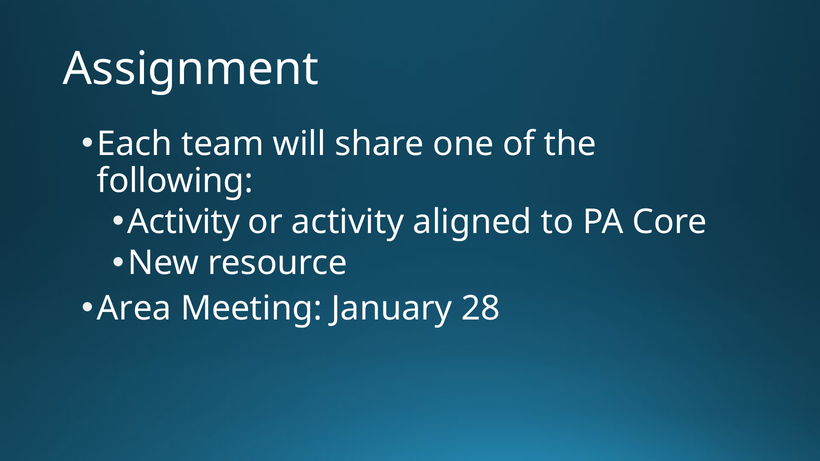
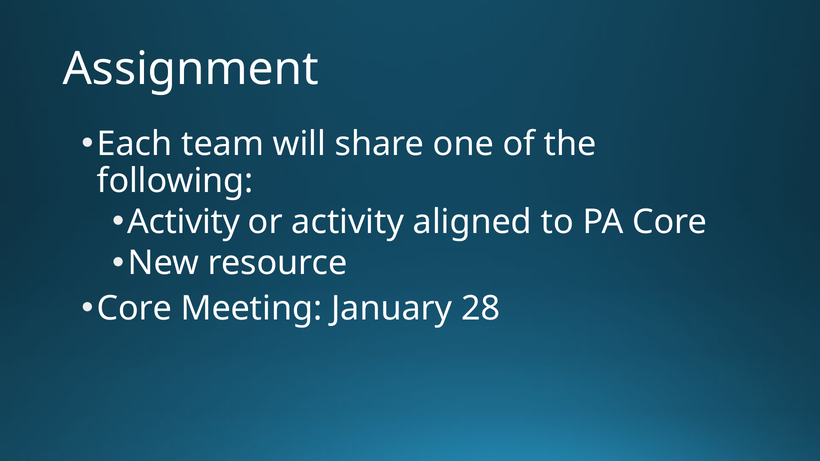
Area: Area -> Core (134, 309)
